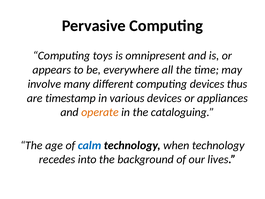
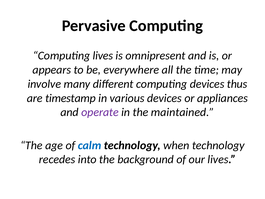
Computing toys: toys -> lives (103, 56)
operate colour: orange -> purple (100, 112)
cataloguing: cataloguing -> maintained (183, 112)
